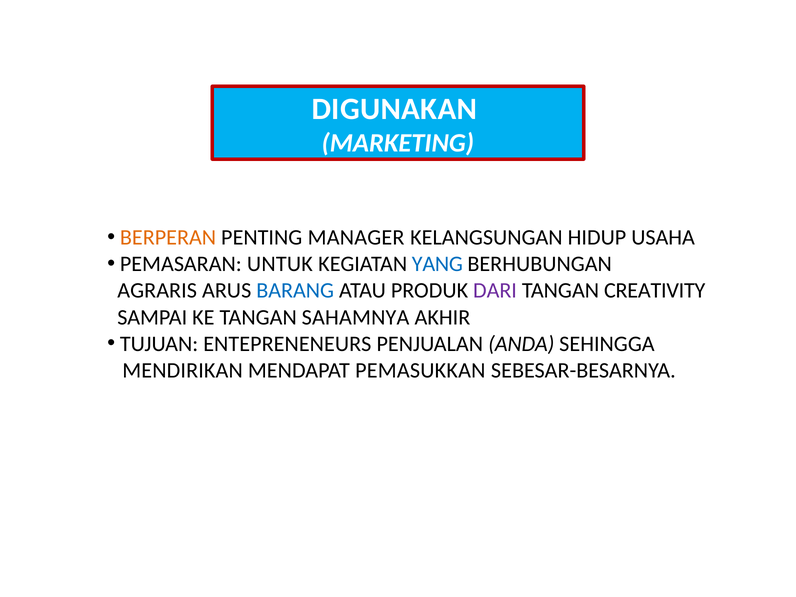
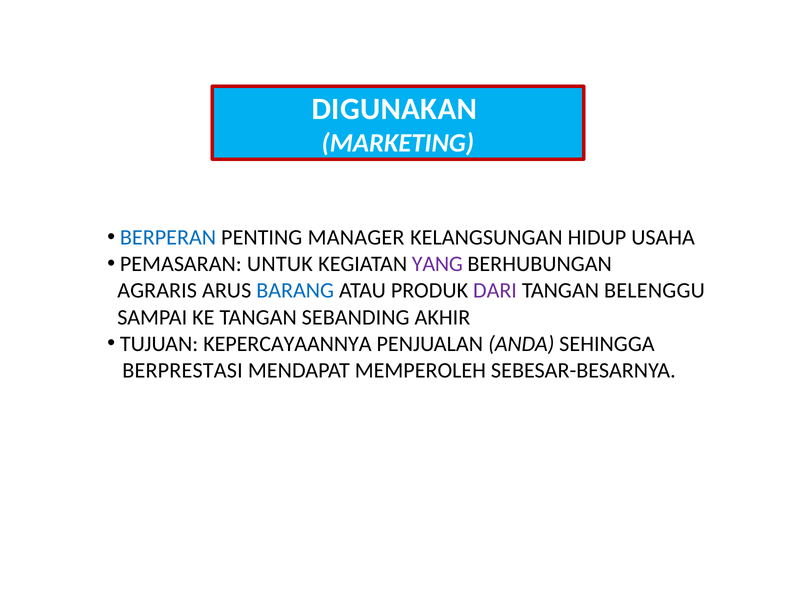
BERPERAN colour: orange -> blue (168, 238)
YANG colour: blue -> purple (437, 264)
CREATIVITY: CREATIVITY -> BELENGGU (654, 291)
SAHAMNYA: SAHAMNYA -> SEBANDING (356, 317)
ENTEPRENENEURS: ENTEPRENENEURS -> KEPERCAYAANNYA (287, 344)
MENDIRIKAN: MENDIRIKAN -> BERPRESTASI (183, 370)
PEMASUKKAN: PEMASUKKAN -> MEMPEROLEH (420, 370)
